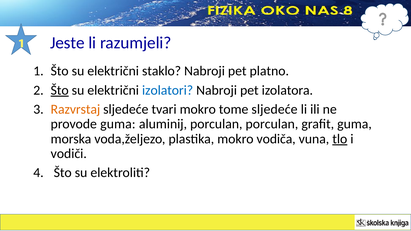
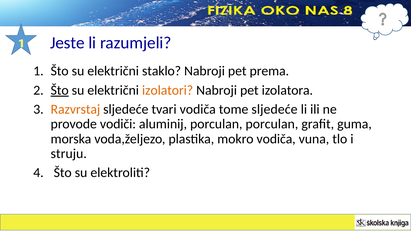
platno: platno -> prema (269, 71)
izolatori colour: blue -> orange (168, 90)
tvari mokro: mokro -> vodiča (198, 109)
provode guma: guma -> vodiči (118, 124)
tlo underline: present -> none (340, 139)
vodiči: vodiči -> struju (69, 154)
